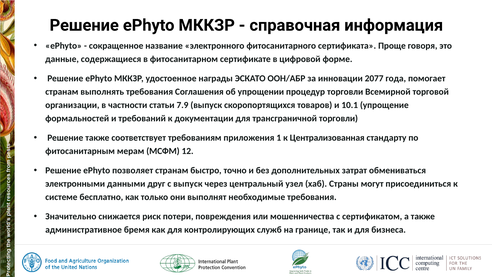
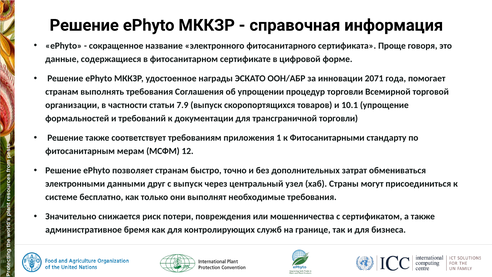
2077: 2077 -> 2071 (374, 78)
Централизованная: Централизованная -> Фитосанитарными (327, 138)
